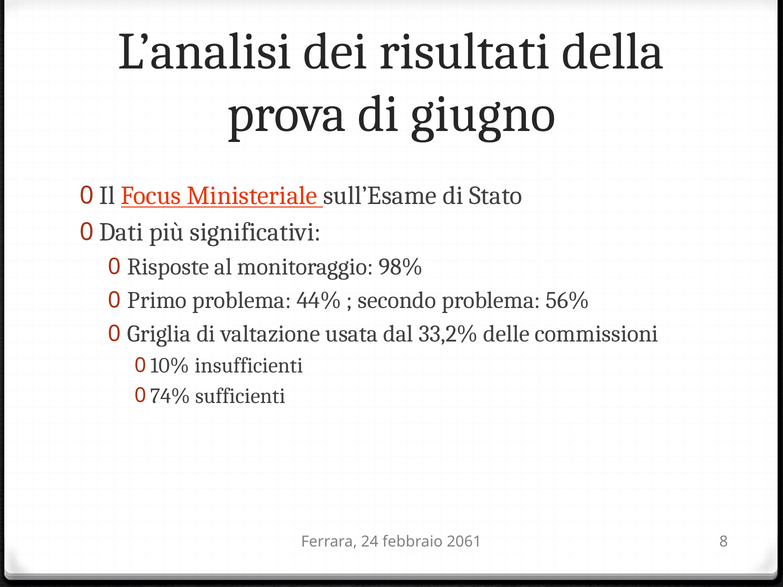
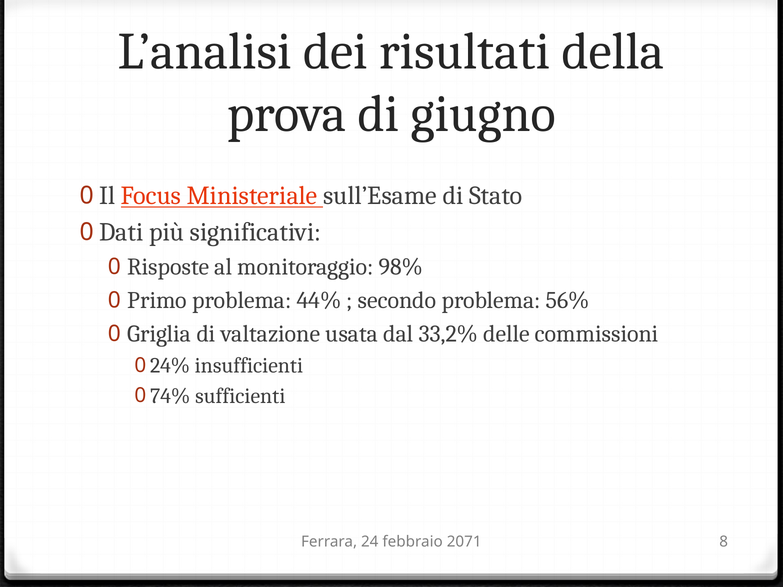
10%: 10% -> 24% (170, 366)
2061: 2061 -> 2071 (464, 542)
